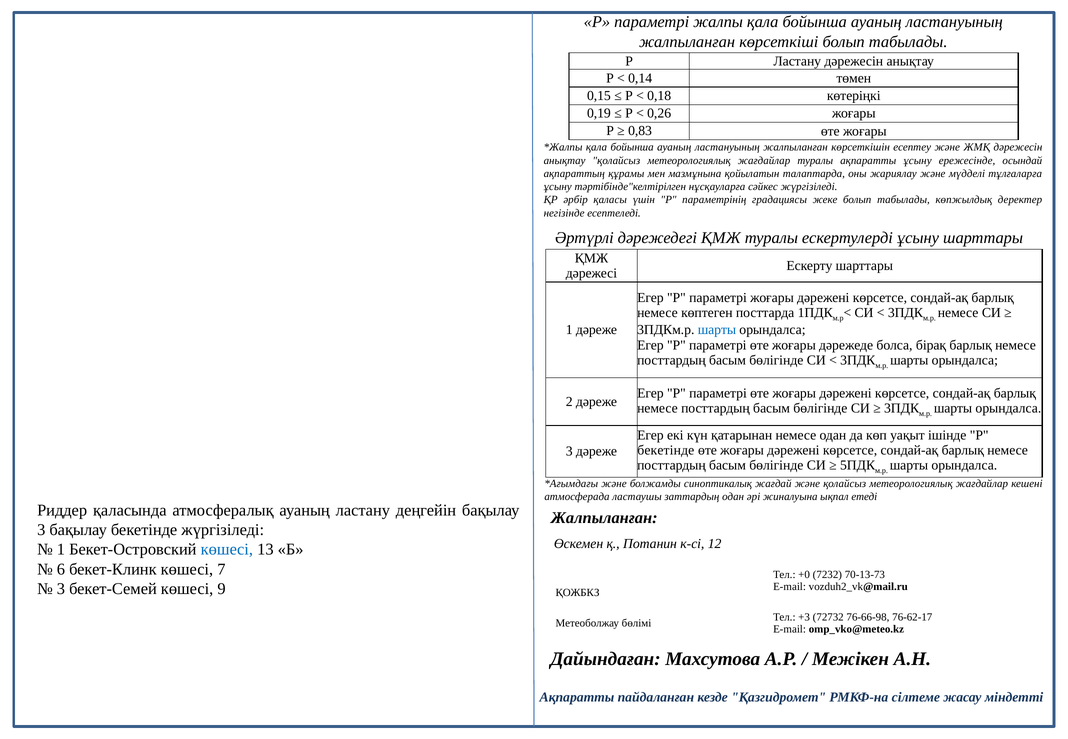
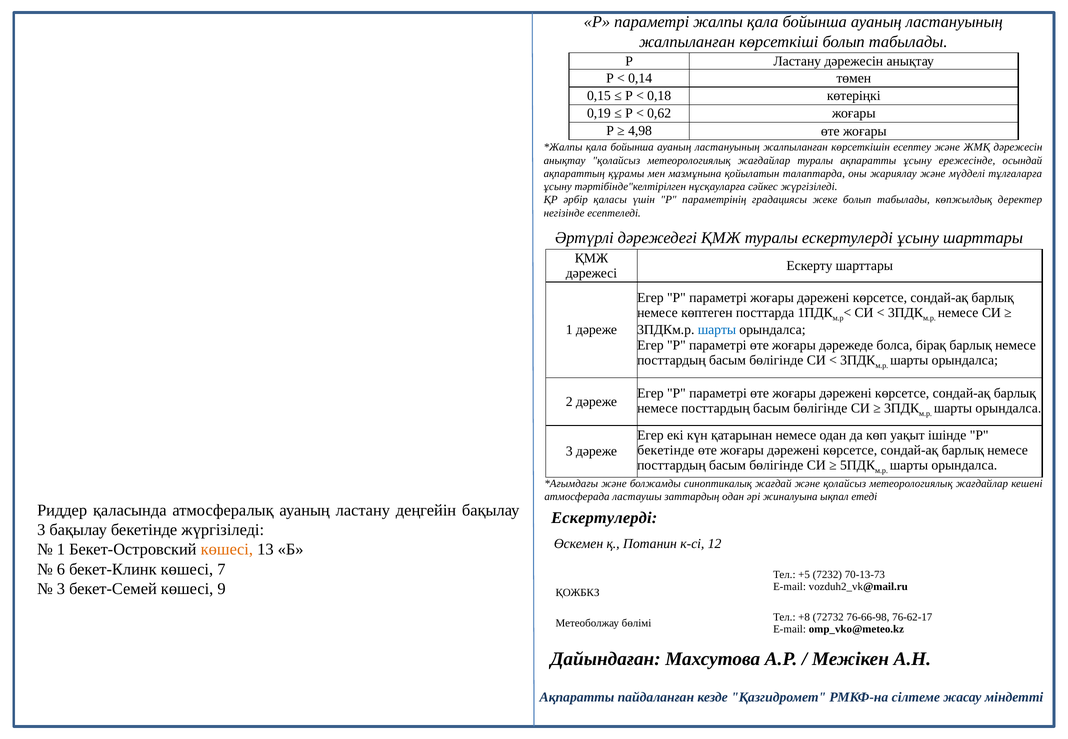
0,26: 0,26 -> 0,62 (659, 113)
0,83: 0,83 -> 4,98 (640, 131)
Жалпыланған: Жалпыланған -> Ескертулерді (604, 518)
көшесі colour: blue -> orange (227, 550)
+0: +0 -> +5 (804, 575)
+3: +3 -> +8 (804, 617)
